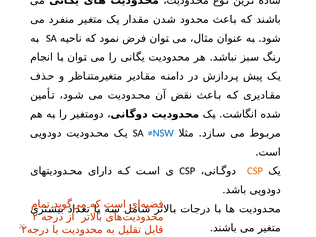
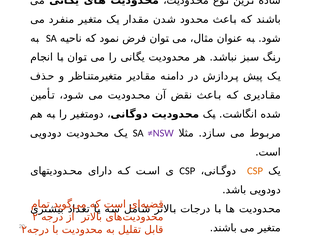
≠NSW colour: blue -> purple (161, 133)
